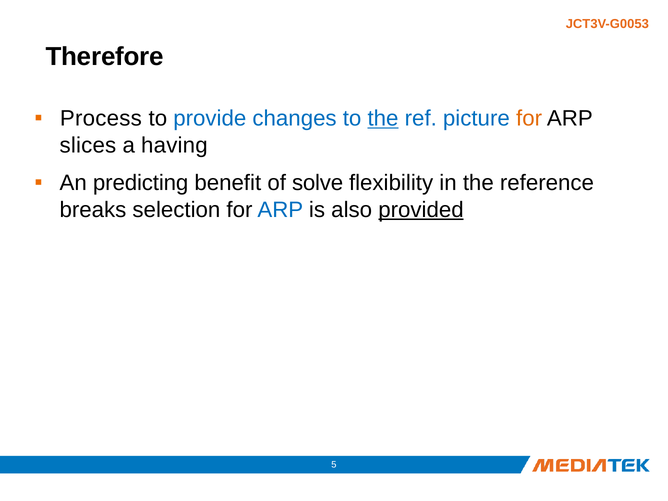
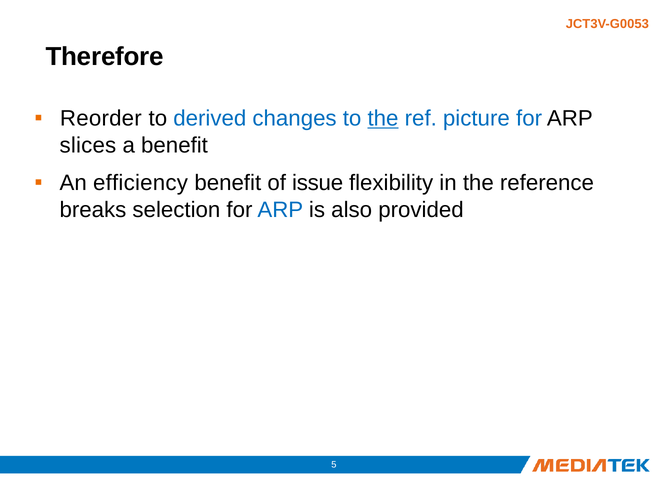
Process: Process -> Reorder (101, 118)
provide: provide -> derived (210, 118)
for colour: orange -> blue (529, 118)
a having: having -> benefit (175, 145)
predicting: predicting -> efficiency (140, 183)
solve: solve -> issue (318, 183)
provided underline: present -> none (421, 210)
